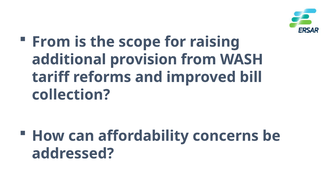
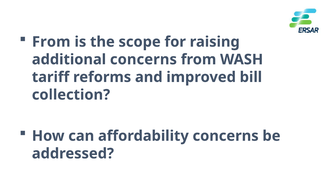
additional provision: provision -> concerns (143, 59)
